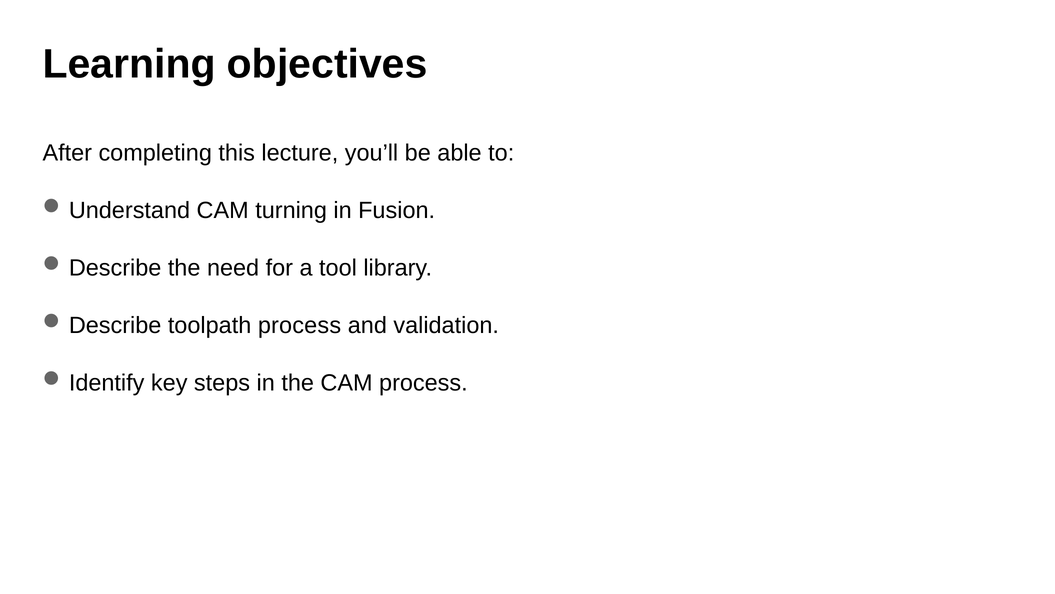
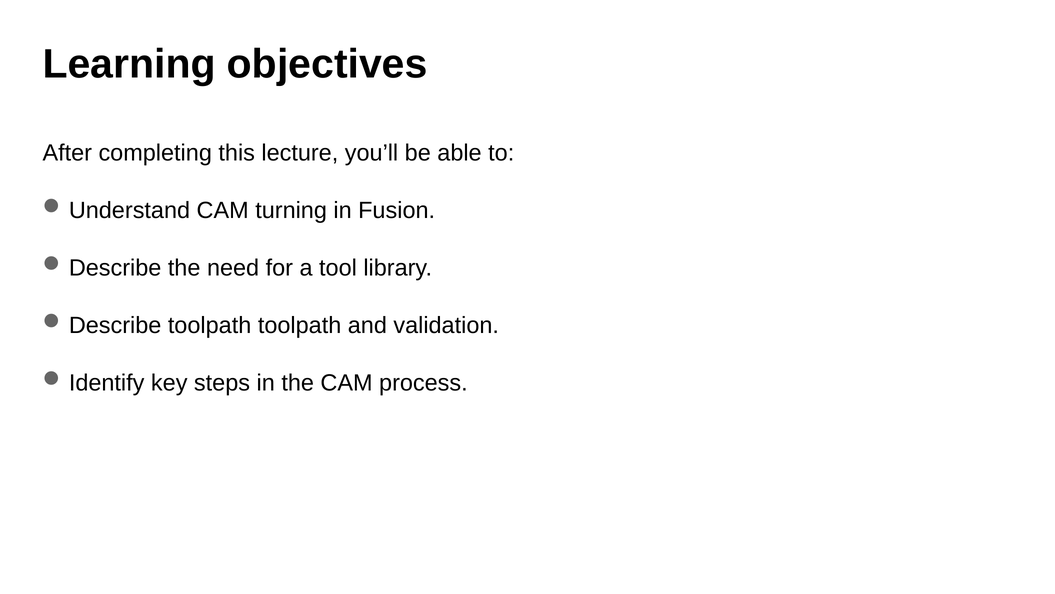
toolpath process: process -> toolpath (300, 325)
